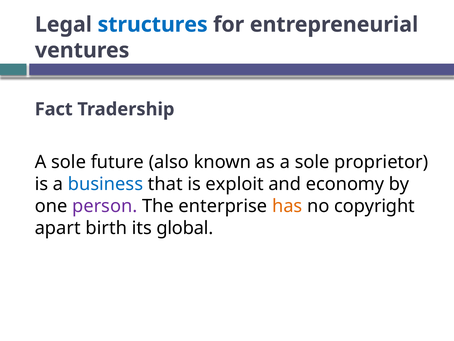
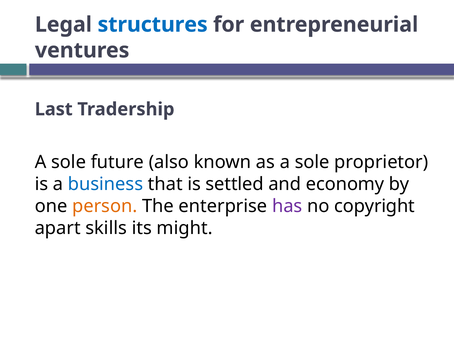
Fact: Fact -> Last (54, 109)
exploit: exploit -> settled (235, 184)
person colour: purple -> orange (105, 206)
has colour: orange -> purple (287, 206)
birth: birth -> skills (106, 228)
global: global -> might (185, 228)
